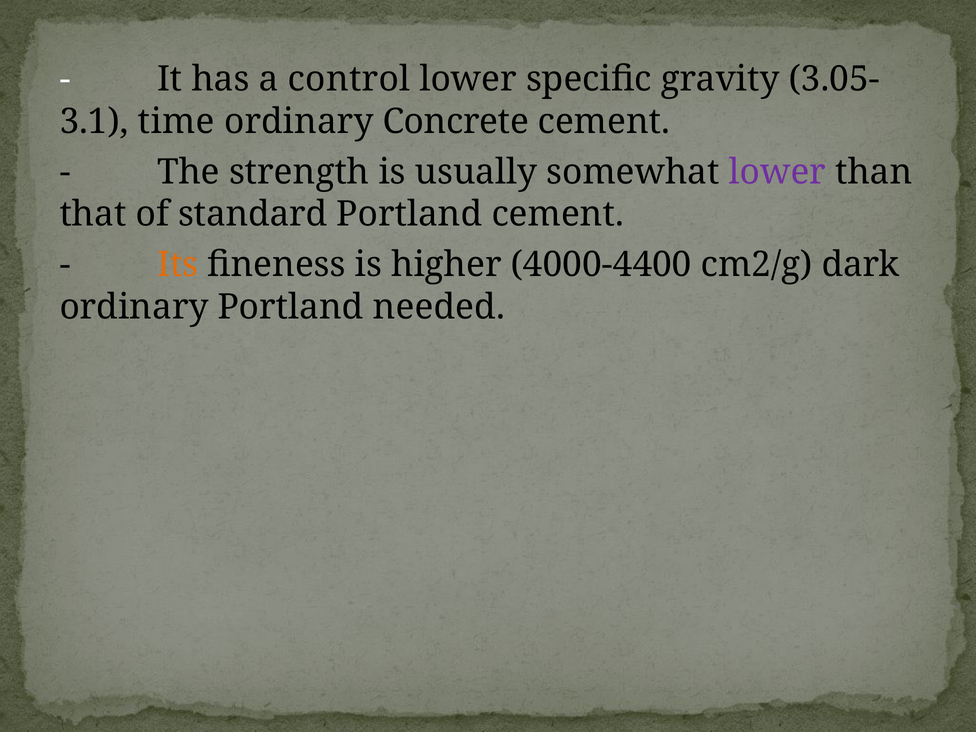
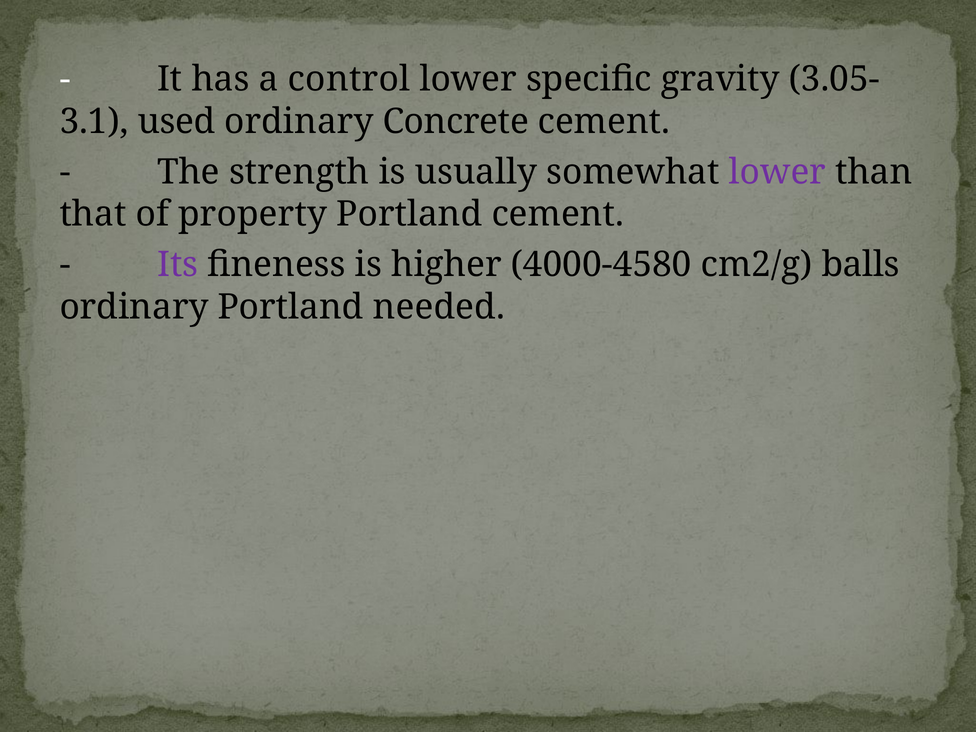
time: time -> used (177, 122)
standard: standard -> property (253, 214)
Its colour: orange -> purple (178, 265)
4000-4400: 4000-4400 -> 4000-4580 (601, 265)
dark: dark -> balls (861, 265)
